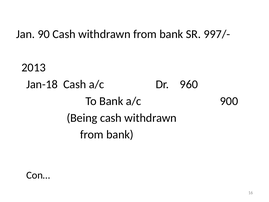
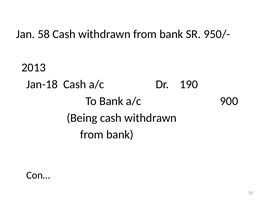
90: 90 -> 58 (44, 34)
997/-: 997/- -> 950/- (217, 34)
960: 960 -> 190 (189, 84)
